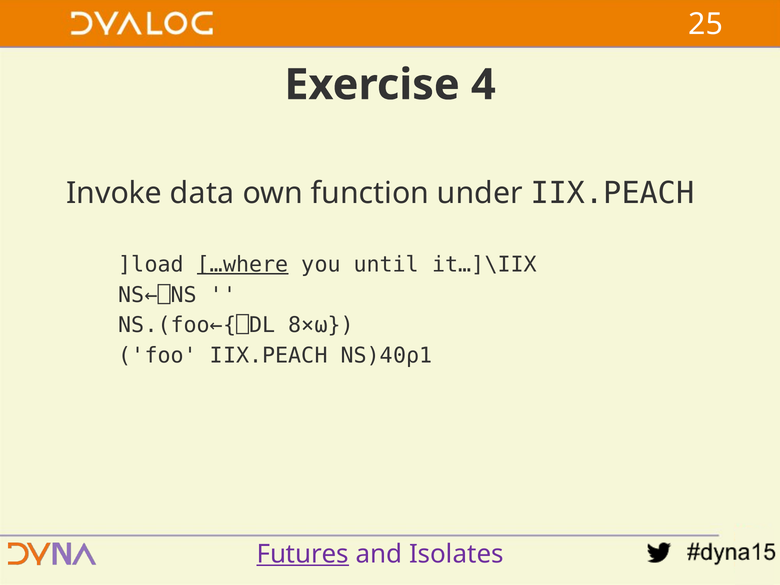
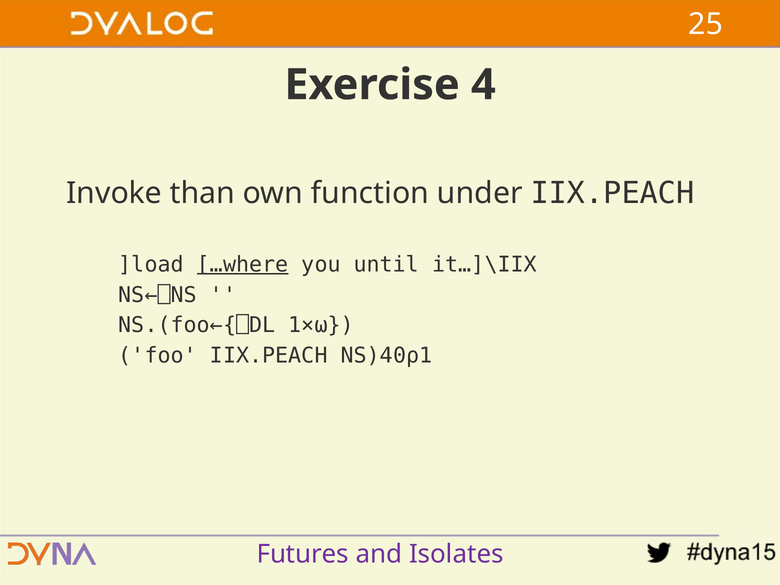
data: data -> than (202, 193)
8×⍵: 8×⍵ -> 1×⍵ (321, 325)
Futures underline: present -> none (303, 554)
